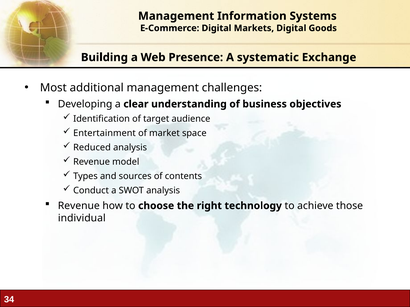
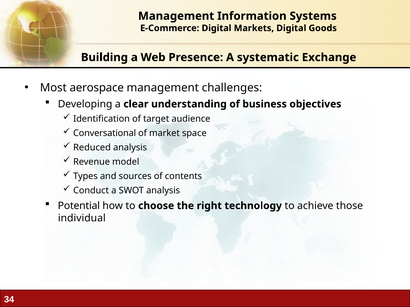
additional: additional -> aerospace (97, 88)
Entertainment: Entertainment -> Conversational (105, 134)
Revenue: Revenue -> Potential (79, 206)
